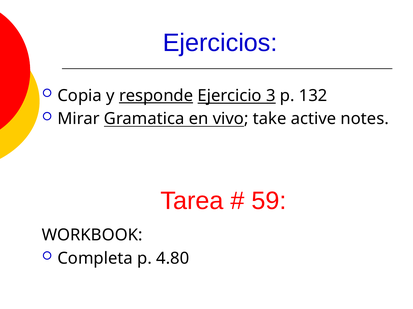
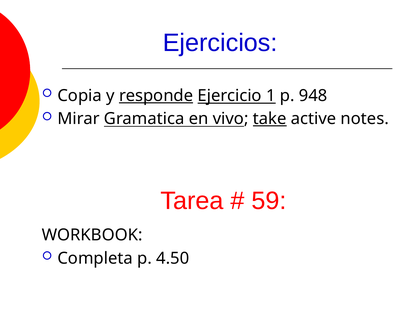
3: 3 -> 1 (271, 96)
132: 132 -> 948 (313, 96)
take underline: none -> present (270, 119)
4.80: 4.80 -> 4.50 (173, 259)
